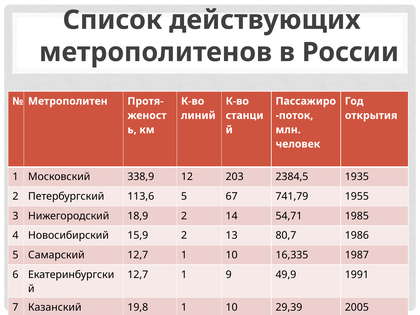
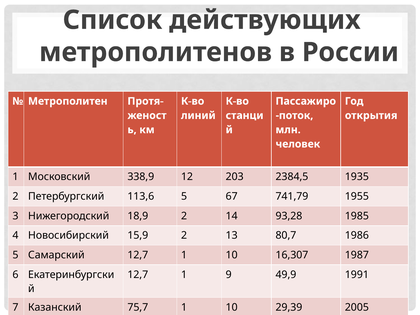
54,71: 54,71 -> 93,28 (289, 216)
16,335: 16,335 -> 16,307 (292, 255)
19,8: 19,8 -> 75,7 (138, 307)
